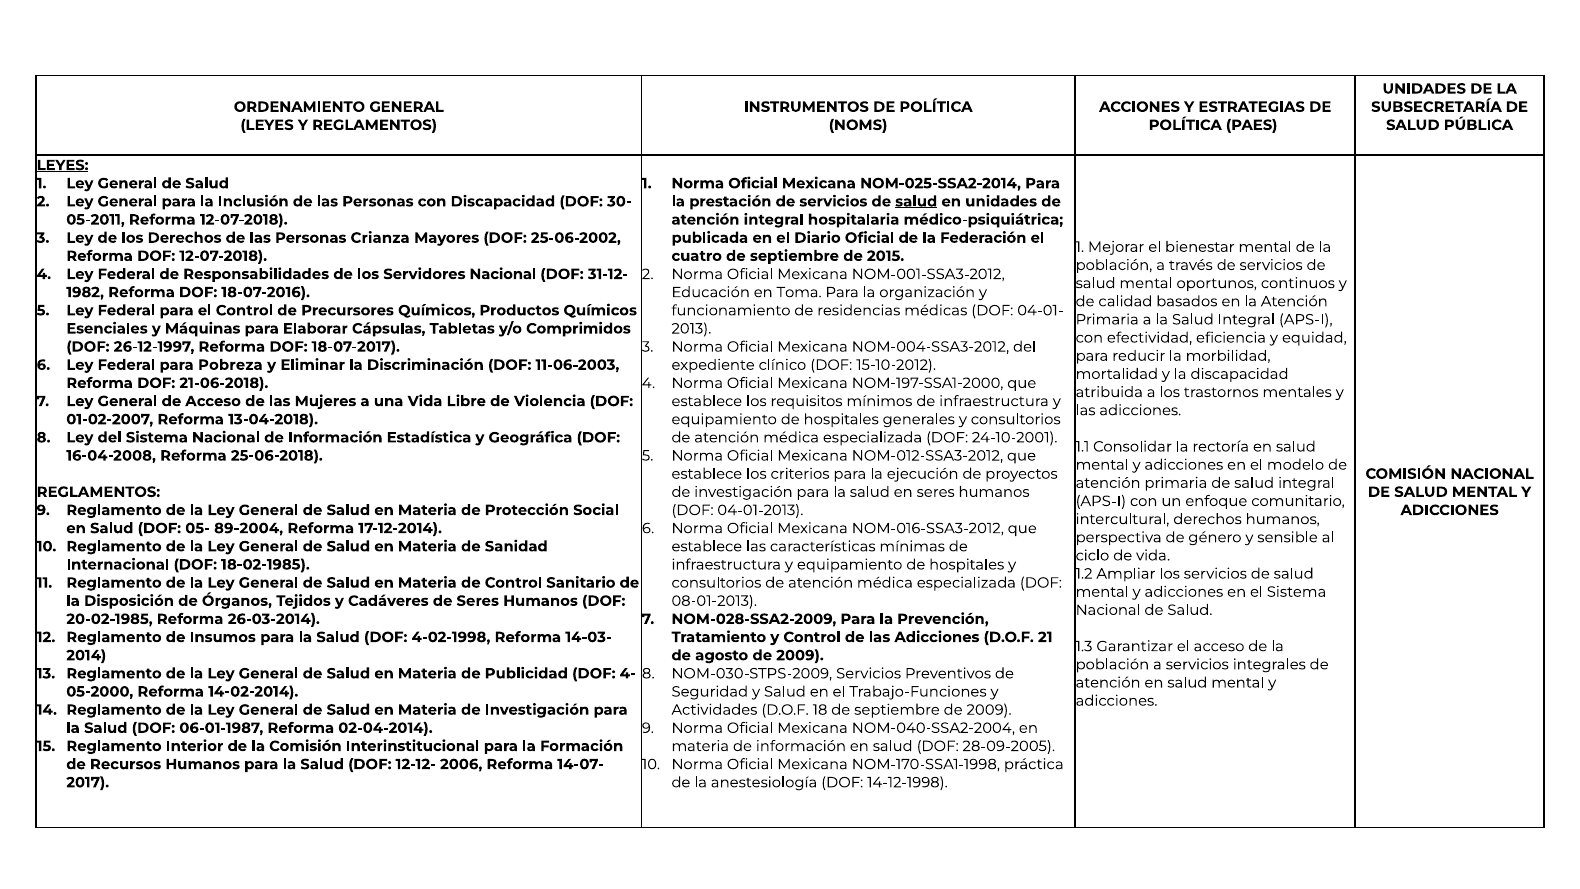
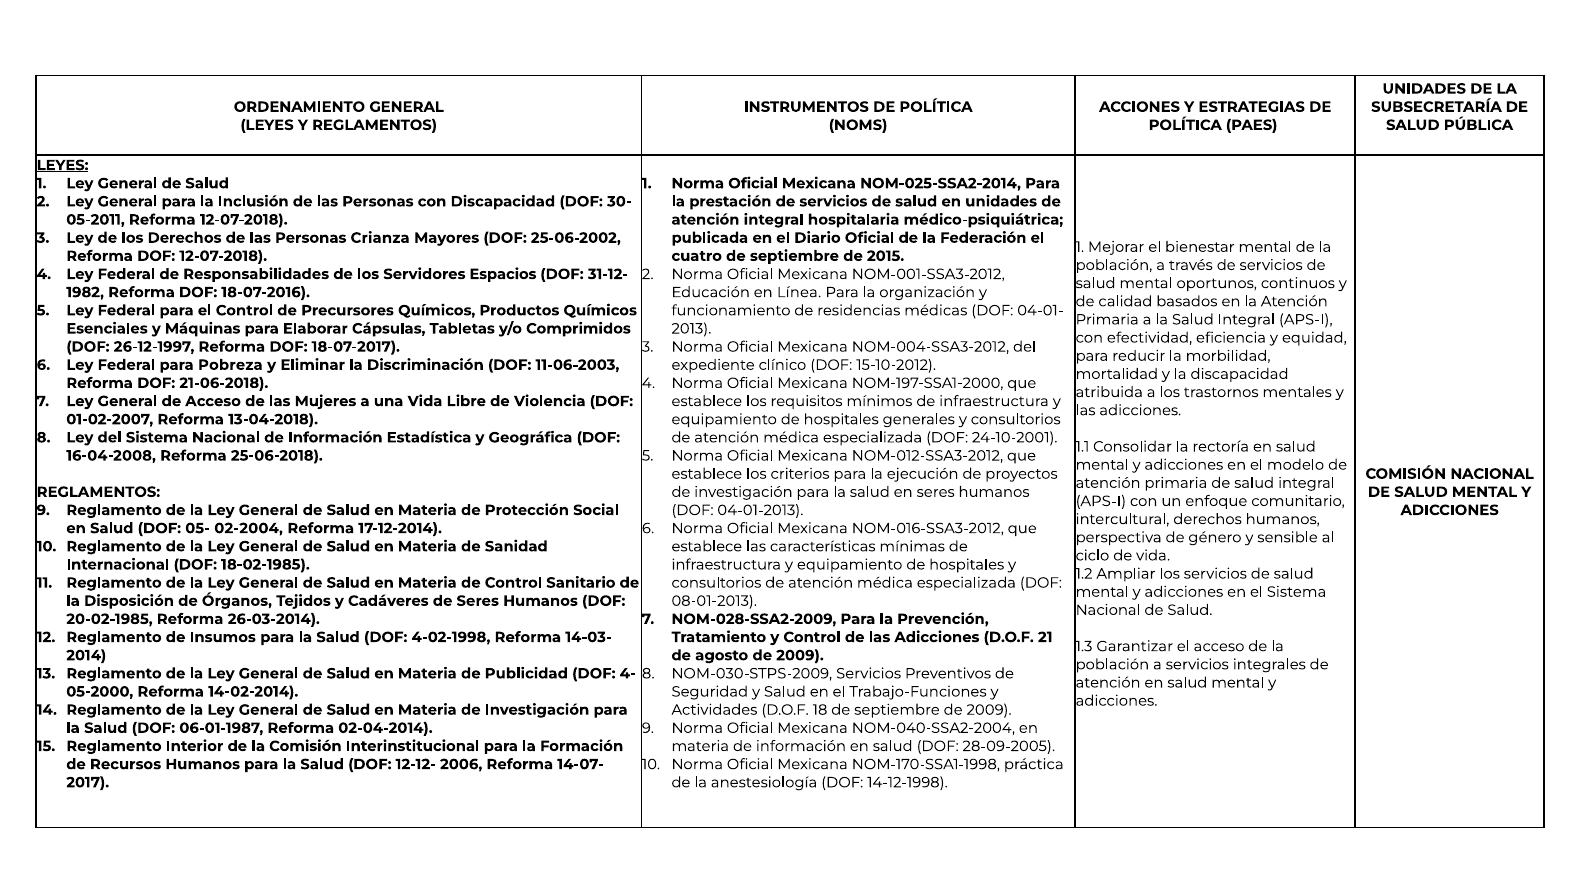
salud underline: present -> none (916, 201)
Servidores Nacional: Nacional -> Espacios (503, 274)
Toma: Toma -> Línea (799, 292)
89-2004: 89-2004 -> 02-2004 (249, 528)
